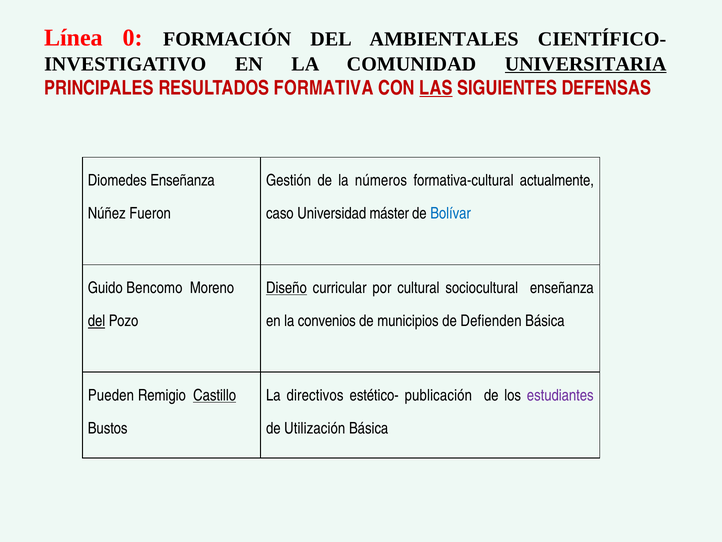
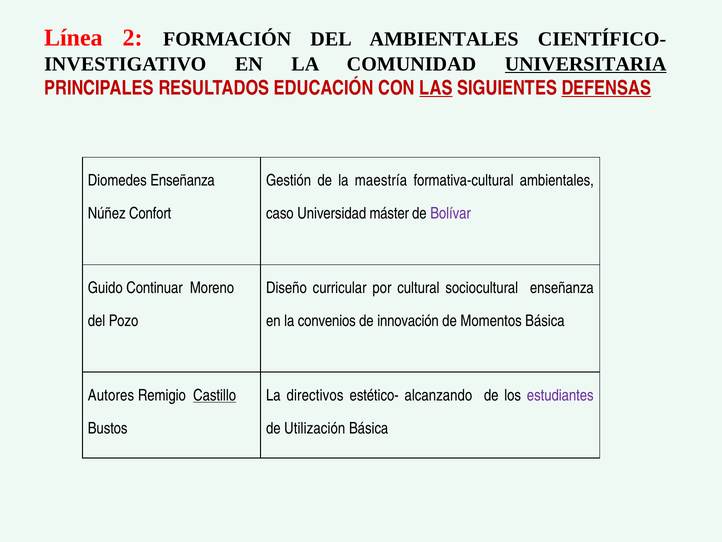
0: 0 -> 2 (133, 38)
FORMATIVA: FORMATIVA -> EDUCACIÓN (324, 88)
DEFENSAS underline: none -> present (606, 88)
números: números -> maestría (381, 180)
formativa-cultural actualmente: actualmente -> ambientales (557, 180)
Fueron: Fueron -> Confort (150, 213)
Bolívar colour: blue -> purple (451, 213)
Bencomo: Bencomo -> Continuar (155, 288)
Diseño underline: present -> none (286, 288)
del underline: present -> none (97, 321)
municipios: municipios -> innovación (408, 321)
Defienden: Defienden -> Momentos (491, 321)
Pueden: Pueden -> Autores (111, 395)
publicación: publicación -> alcanzando (438, 395)
